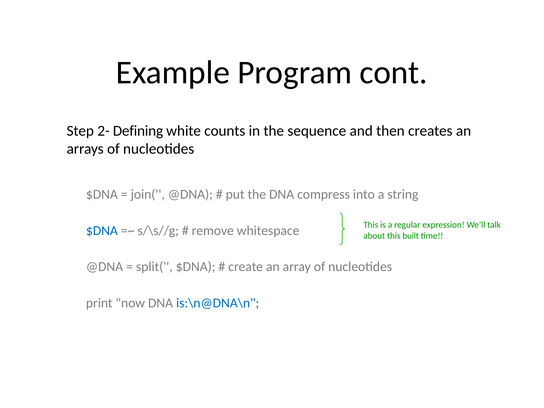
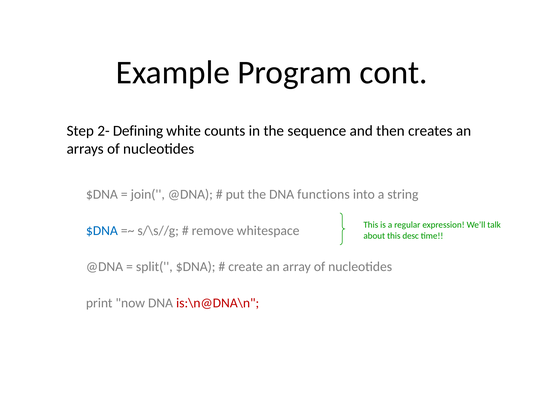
compress: compress -> functions (323, 194)
built: built -> desc (411, 236)
is:\n@DNA\n colour: blue -> red (218, 303)
